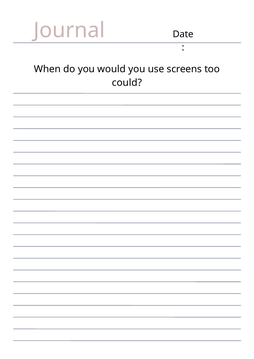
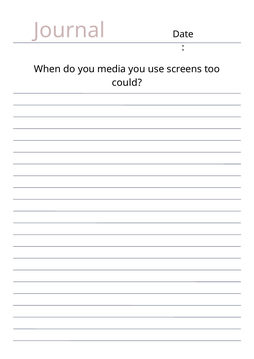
would: would -> media (112, 69)
